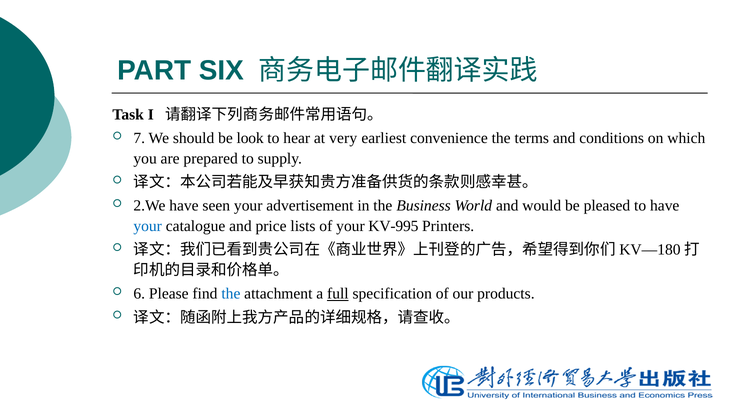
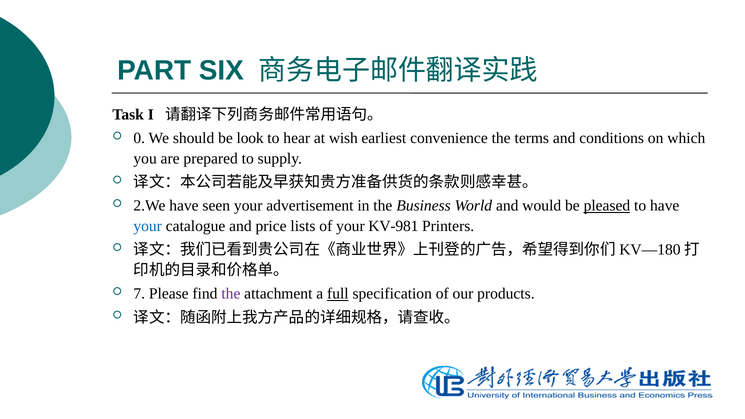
7: 7 -> 0 (139, 138)
very: very -> wish (343, 138)
pleased underline: none -> present (607, 206)
KV-995: KV-995 -> KV-981 (393, 226)
6: 6 -> 7 (139, 294)
the colour: blue -> purple (231, 294)
